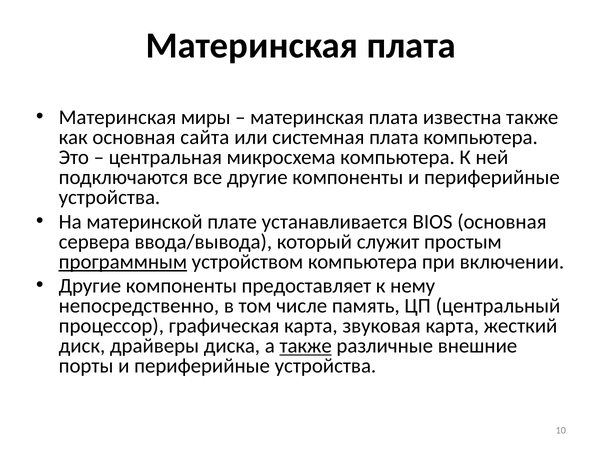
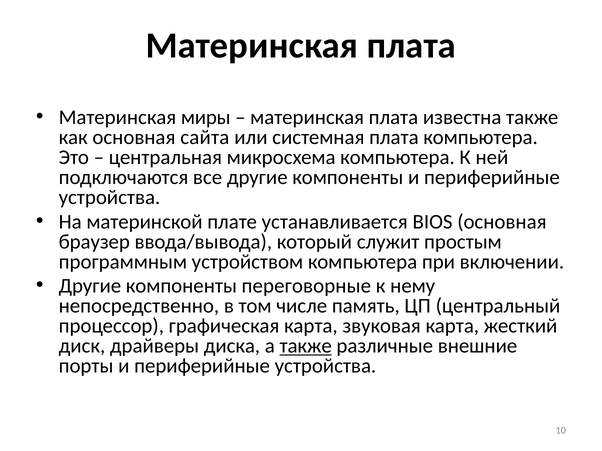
сервера: сервера -> браузер (94, 242)
программным underline: present -> none (123, 262)
предоставляет: предоставляет -> переговорные (306, 286)
